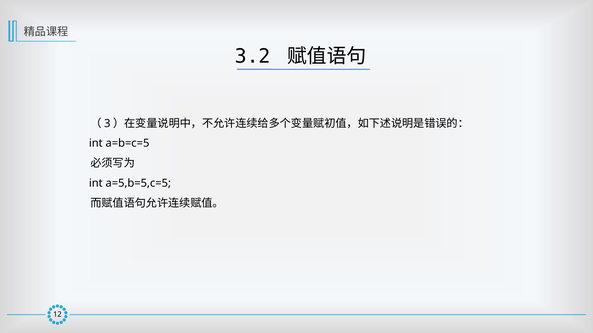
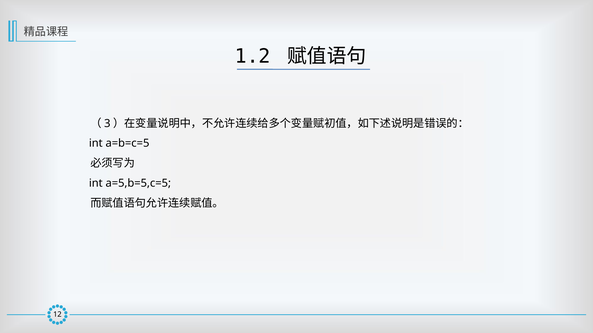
3.2: 3.2 -> 1.2 (253, 56)
